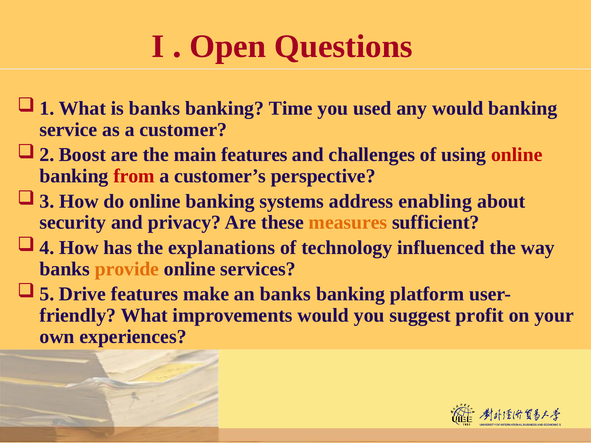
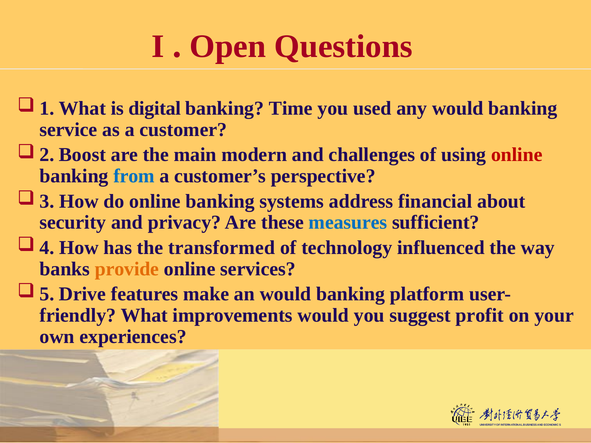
is banks: banks -> digital (155, 108)
main features: features -> modern (254, 155)
from colour: red -> blue (134, 176)
enabling: enabling -> financial (435, 201)
measures colour: orange -> blue (348, 223)
explanations: explanations -> transformed (222, 248)
an banks: banks -> would (285, 294)
